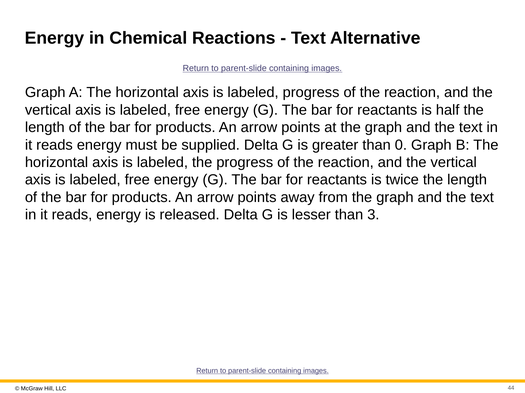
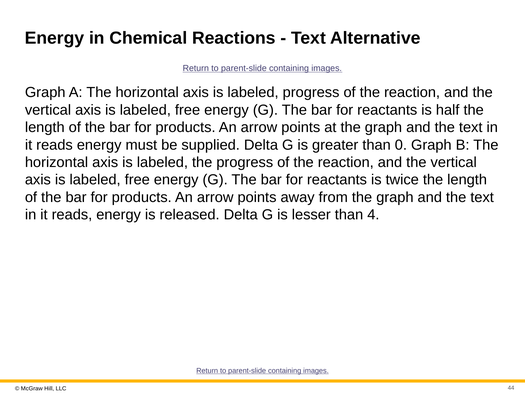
3: 3 -> 4 (373, 215)
